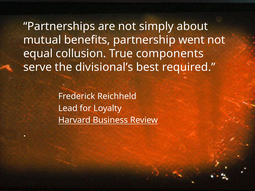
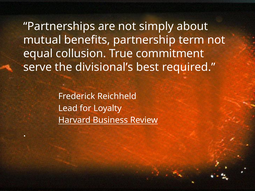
went: went -> term (191, 40)
components: components -> commitment (170, 54)
